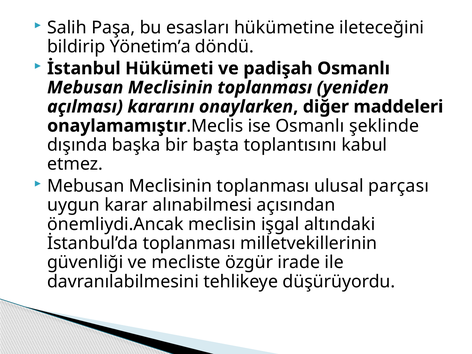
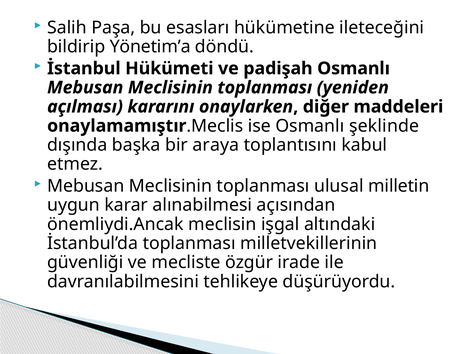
başta: başta -> araya (216, 145)
parçası: parçası -> milletin (399, 186)
